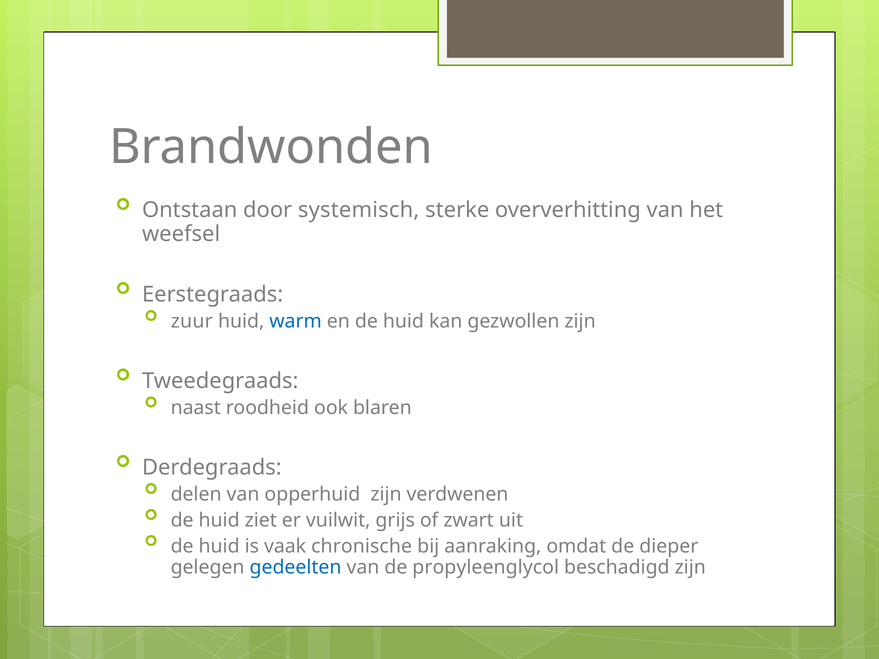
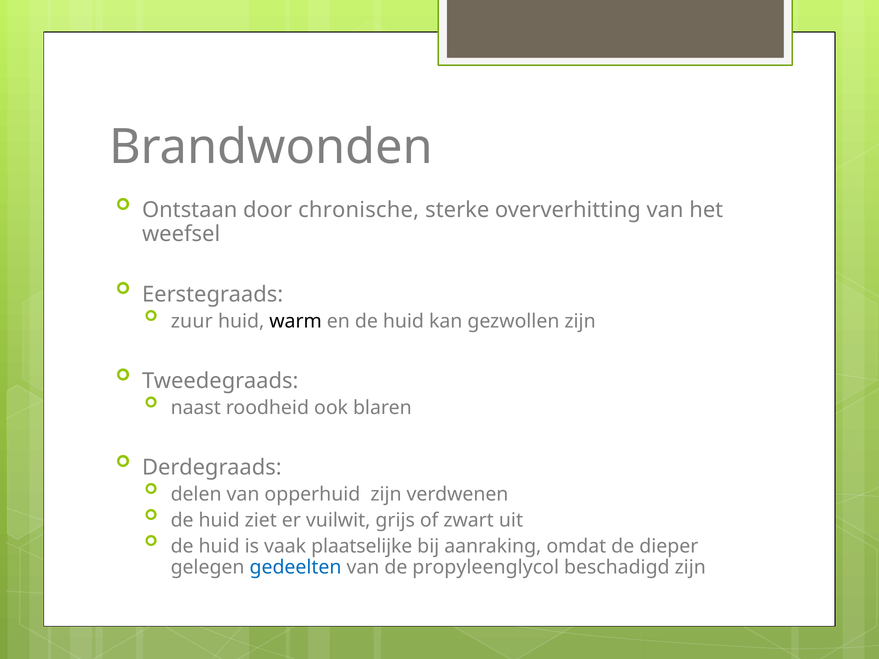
systemisch: systemisch -> chronische (359, 210)
warm colour: blue -> black (296, 322)
chronische: chronische -> plaatselijke (362, 546)
